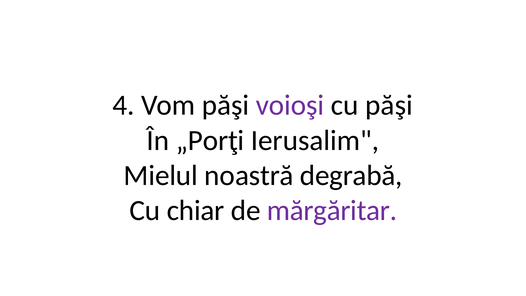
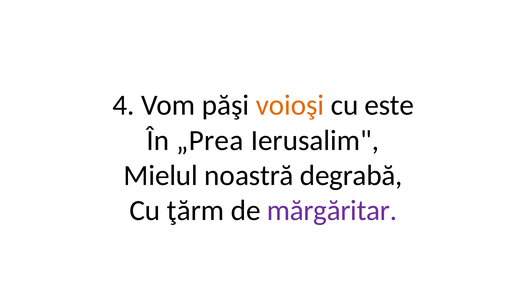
voioşi colour: purple -> orange (290, 105)
cu păşi: păşi -> este (389, 105)
„Porţi: „Porţi -> „Prea (210, 140)
chiar: chiar -> ţărm (196, 210)
